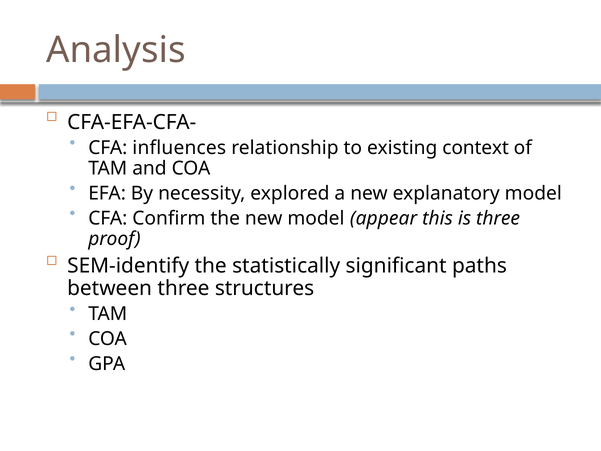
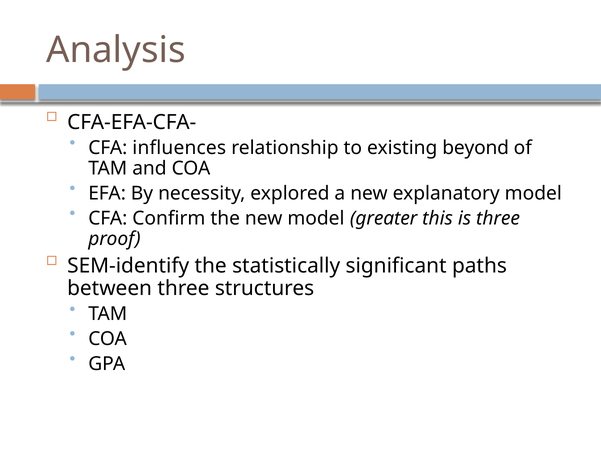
context: context -> beyond (476, 148)
appear: appear -> greater (384, 218)
